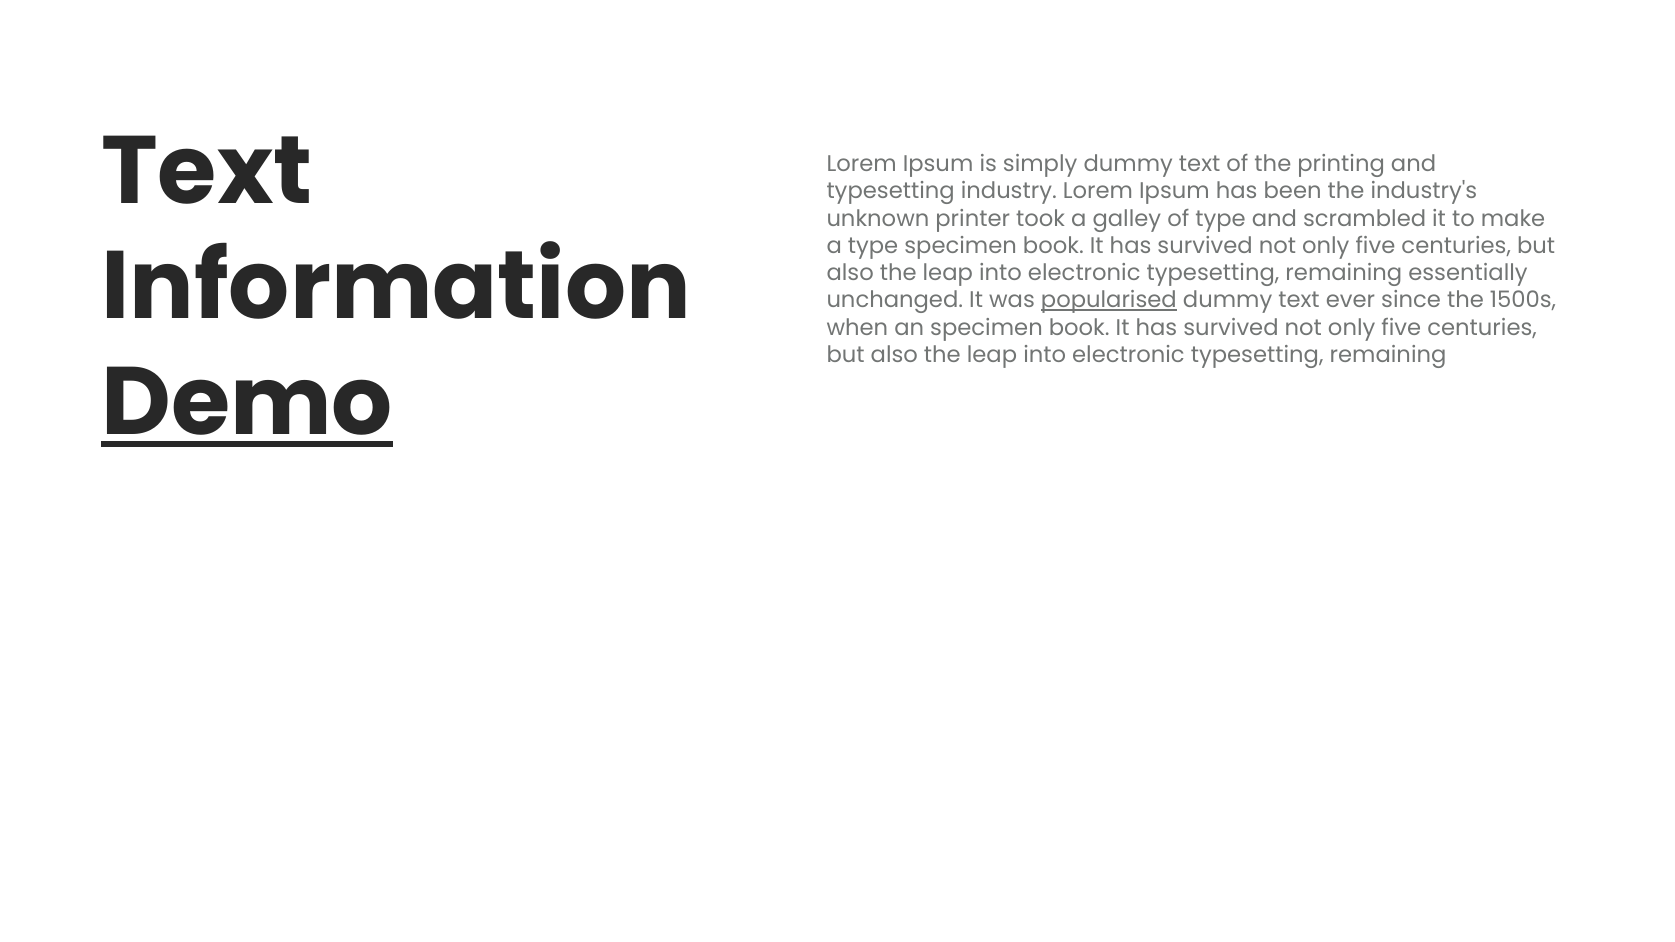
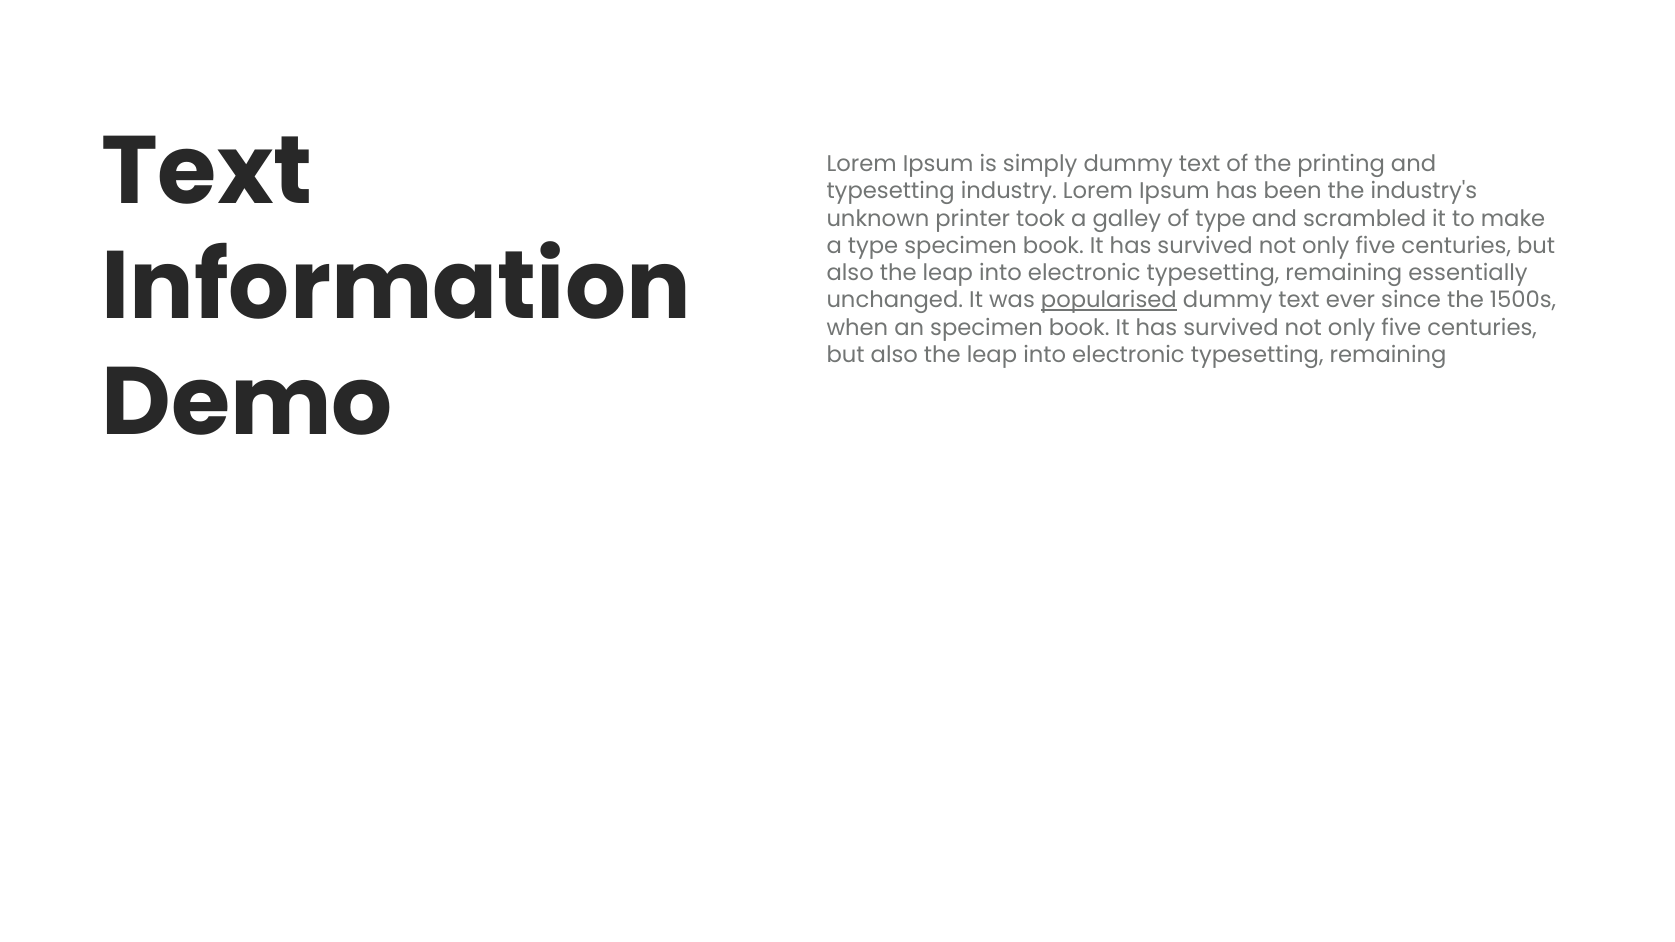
Demo underline: present -> none (247, 403)
